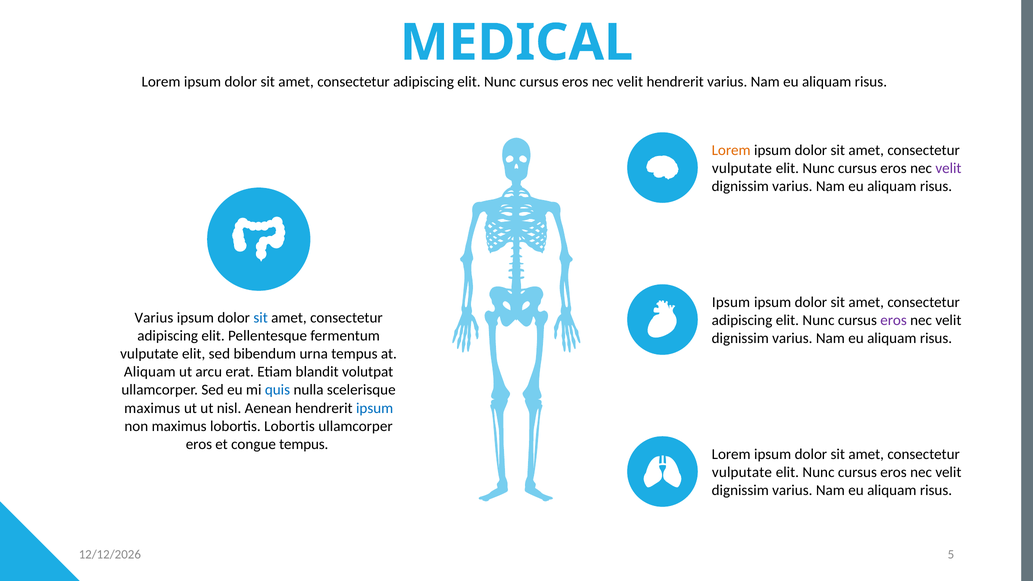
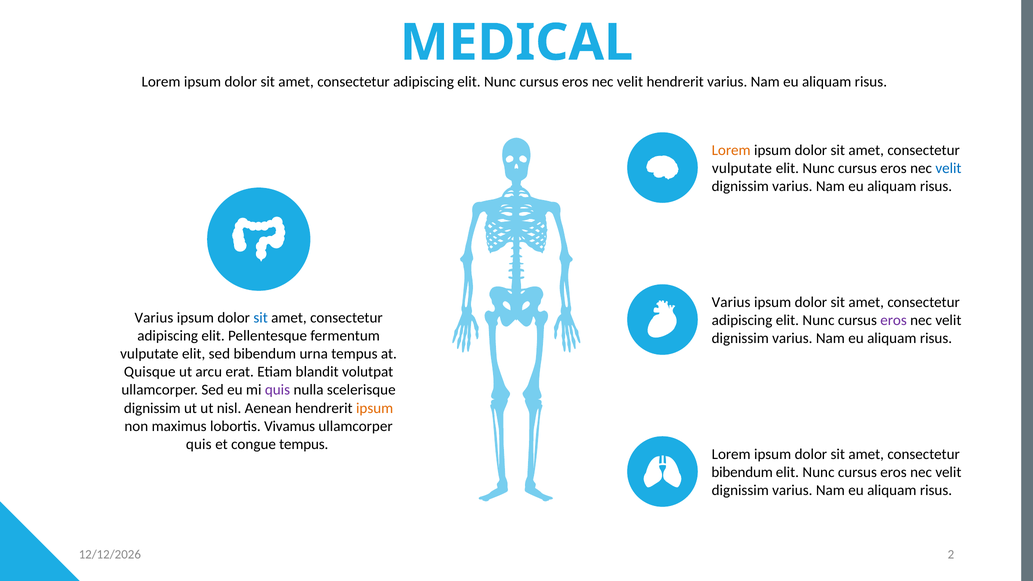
velit colour: purple -> blue (948, 168)
Ipsum: Ipsum -> Varius (731, 302)
Aliquam: Aliquam -> Quisque (150, 372)
quis colour: blue -> purple (278, 390)
maximus: maximus -> dignissim (152, 408)
ipsum colour: blue -> orange (375, 408)
lobortis Lobortis: Lobortis -> Vivamus (290, 426)
eros: eros -> quis (199, 444)
vulputate: vulputate -> bibendum (742, 472)
5: 5 -> 2 (951, 555)
